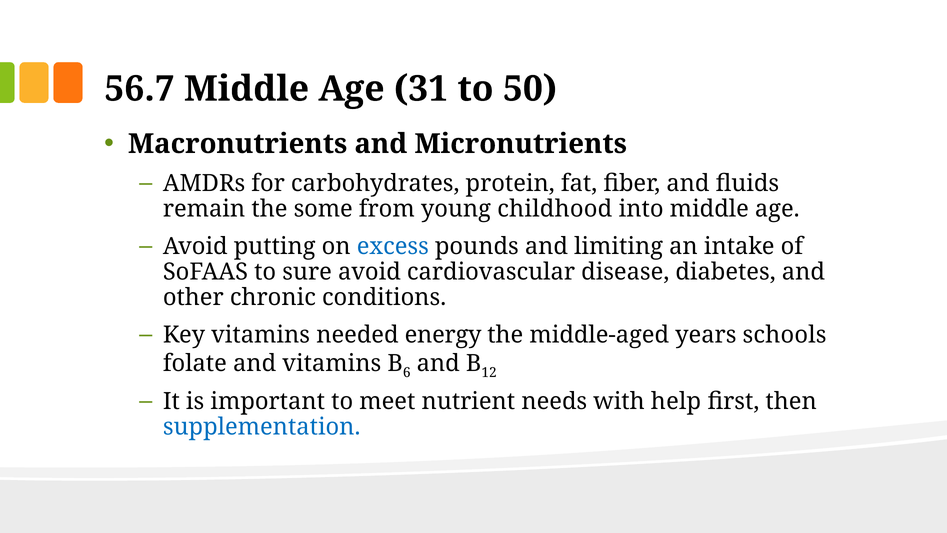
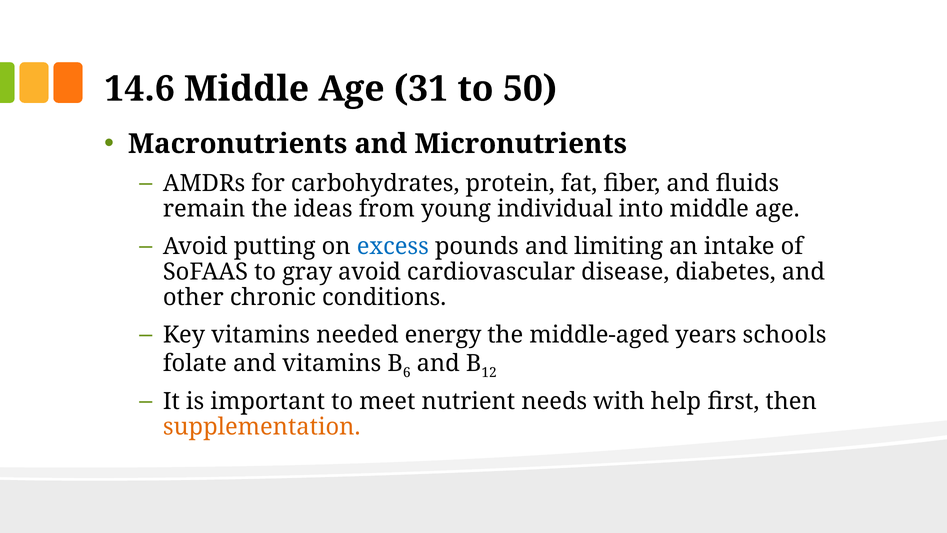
56.7: 56.7 -> 14.6 (140, 89)
some: some -> ideas (323, 209)
childhood: childhood -> individual (555, 209)
sure: sure -> gray (307, 272)
supplementation colour: blue -> orange (262, 427)
